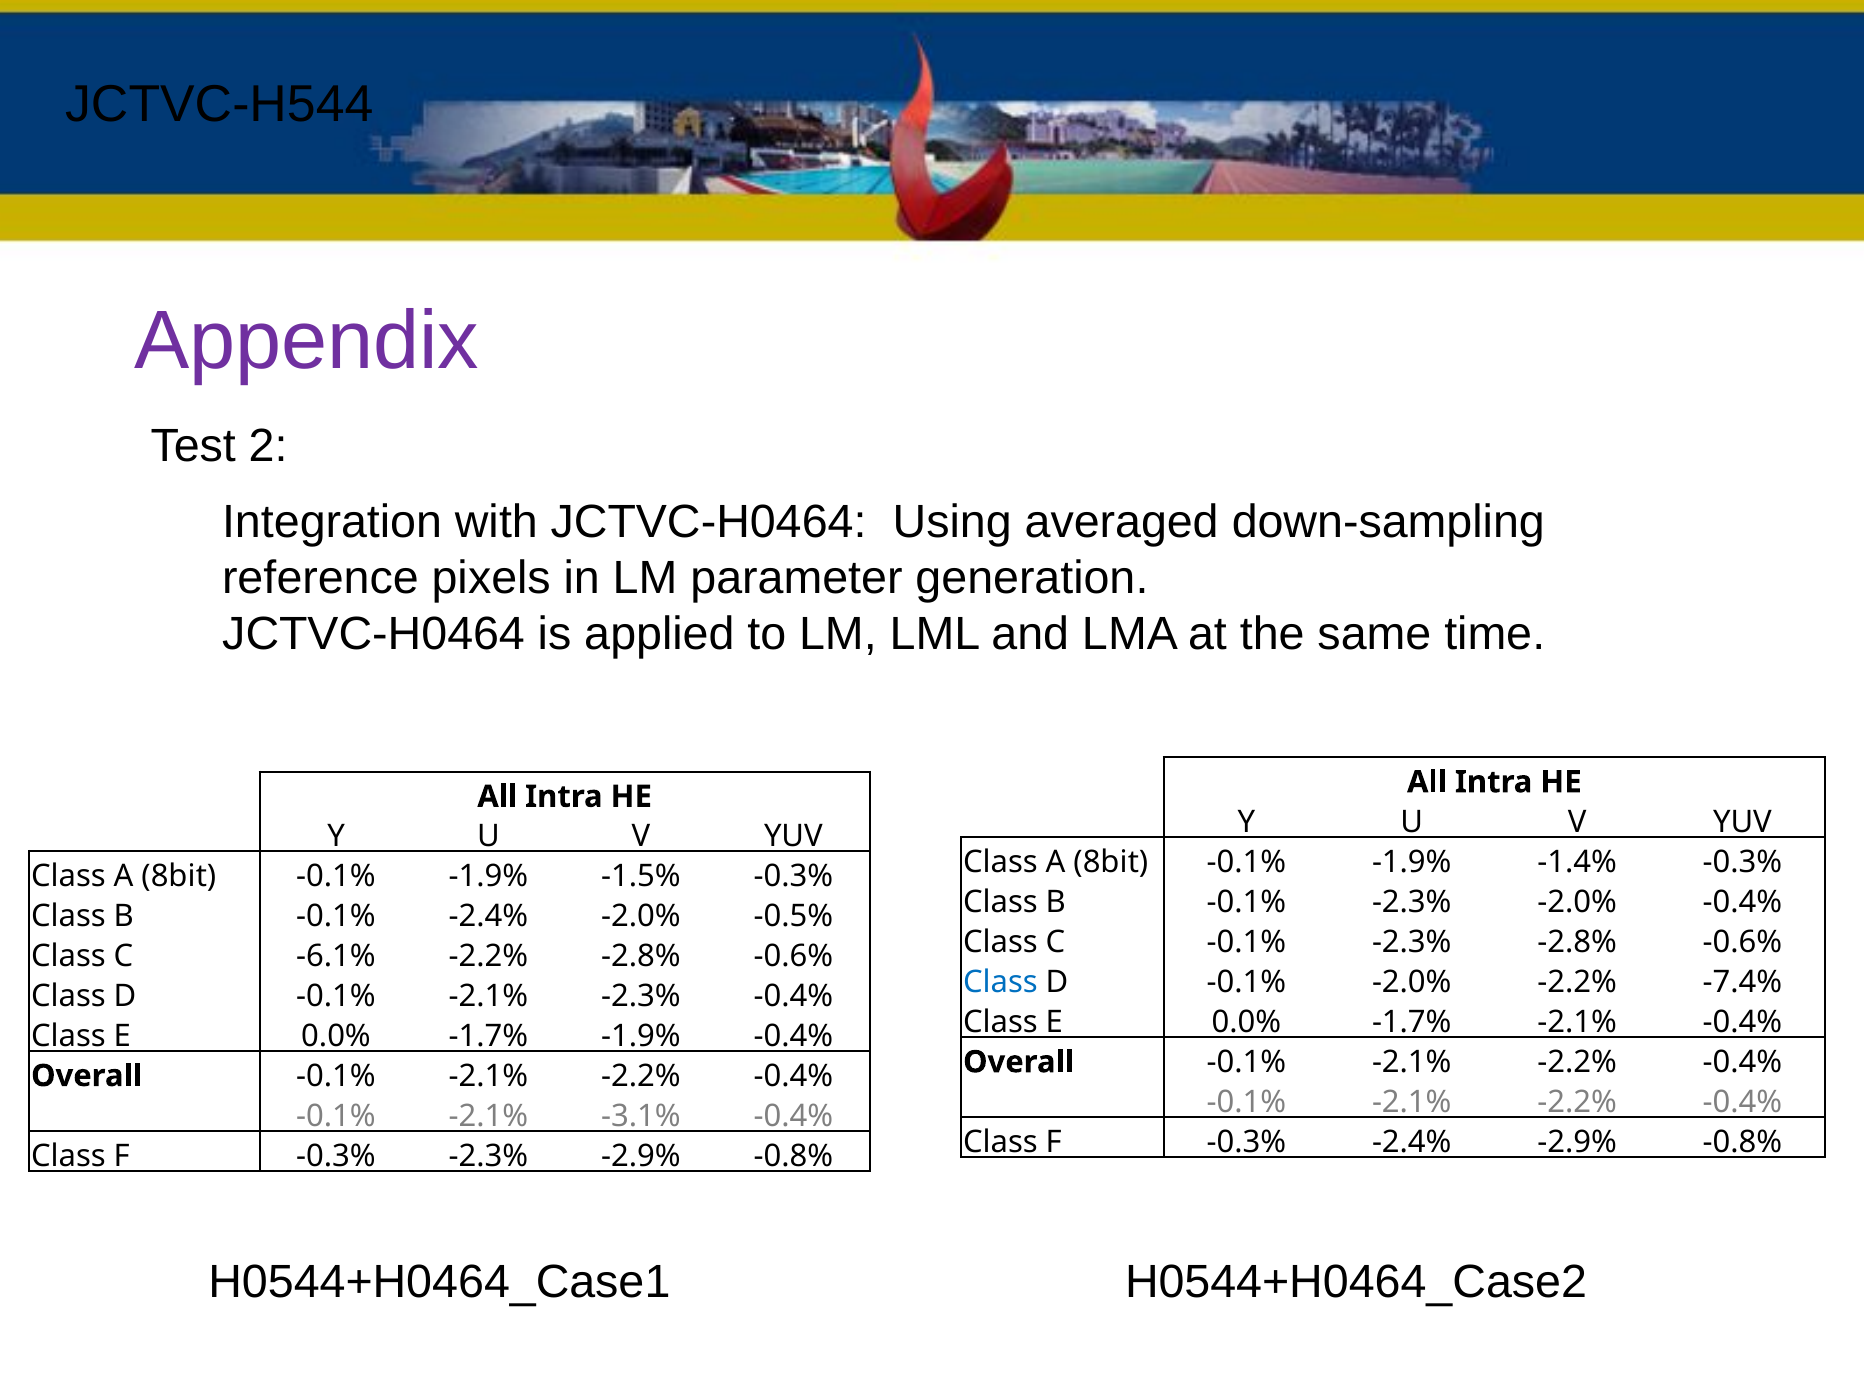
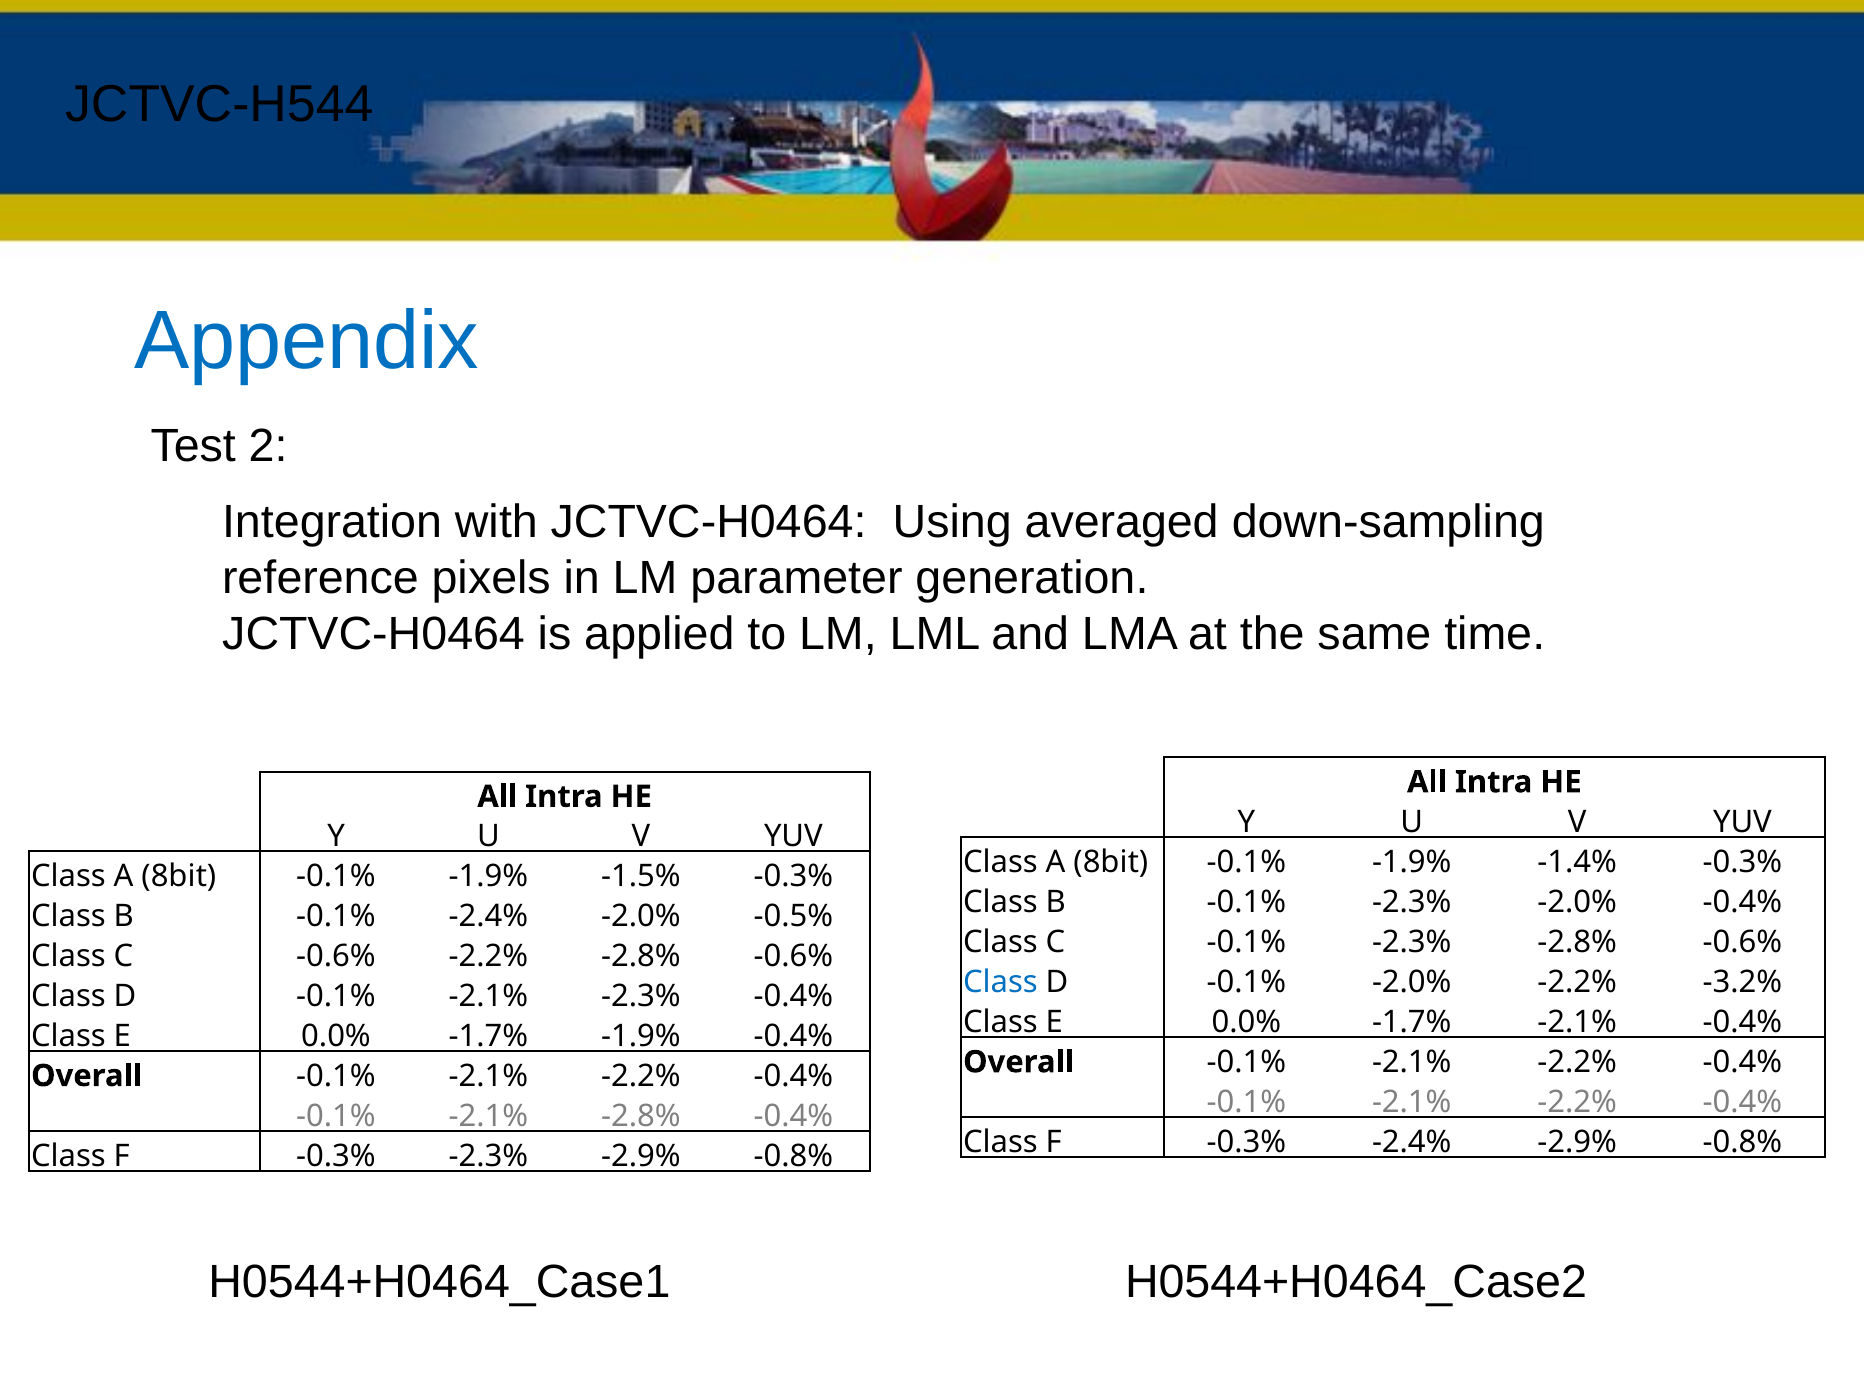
Appendix colour: purple -> blue (307, 341)
C -6.1%: -6.1% -> -0.6% (336, 956)
-7.4%: -7.4% -> -3.2% (1742, 982)
-2.1% -3.1%: -3.1% -> -2.8% (641, 1116)
